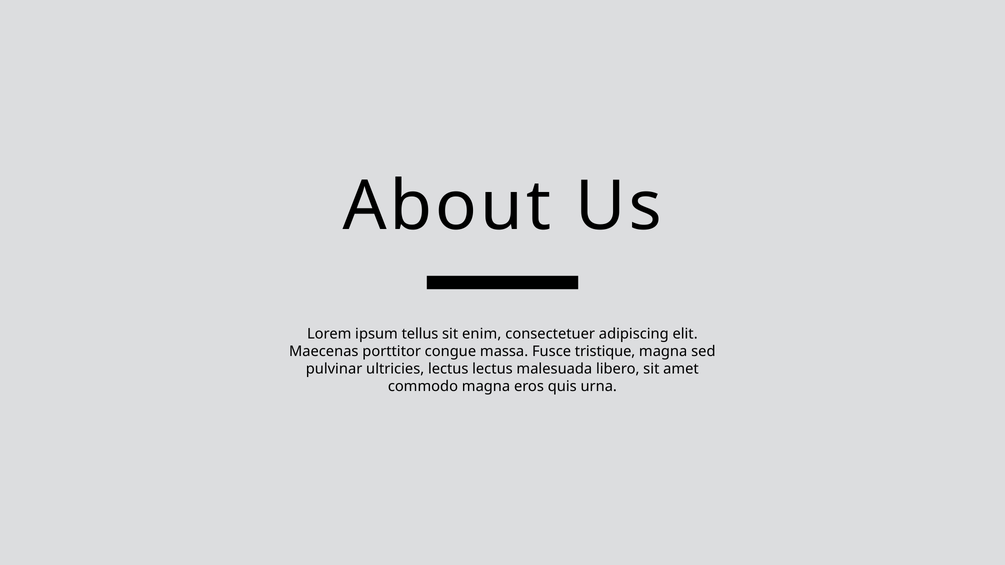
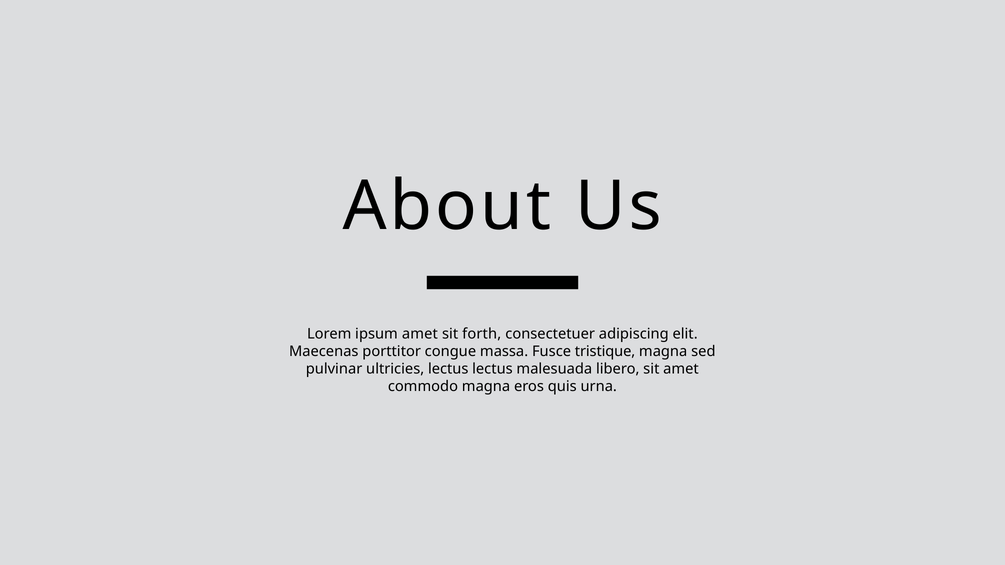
ipsum tellus: tellus -> amet (420, 334)
enim: enim -> forth (482, 334)
